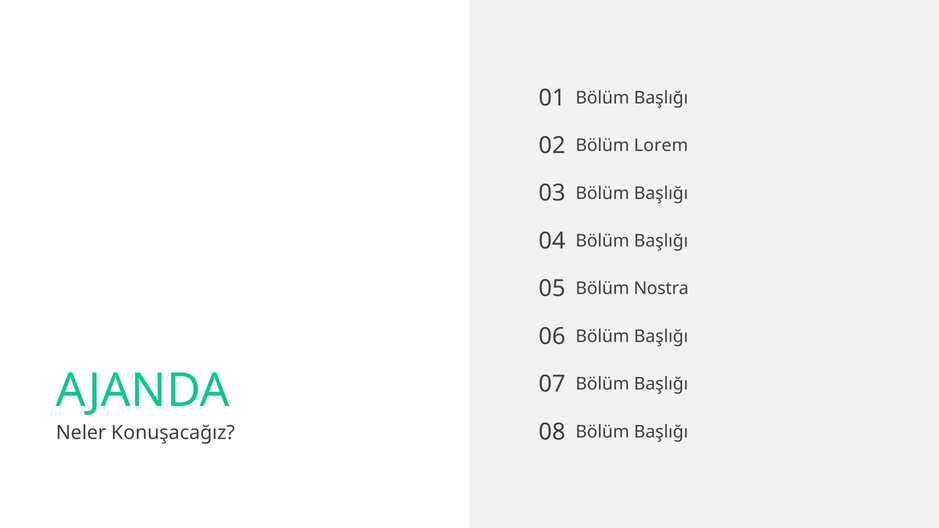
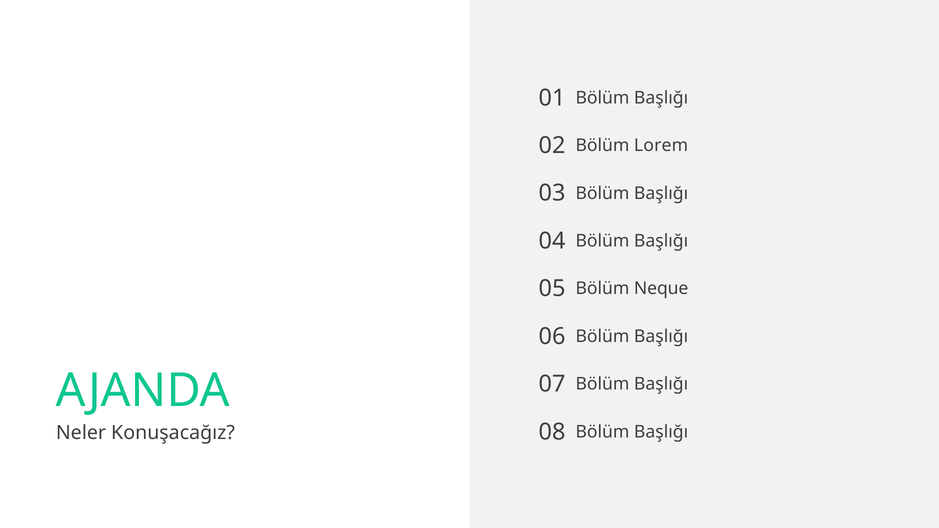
Nostra: Nostra -> Neque (661, 289)
